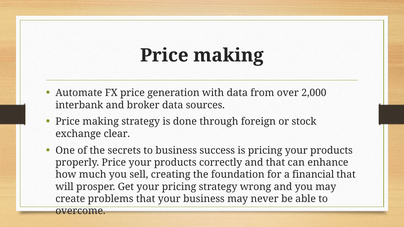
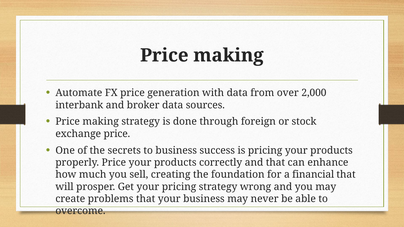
exchange clear: clear -> price (117, 134)
